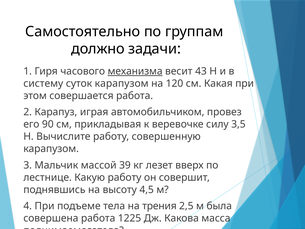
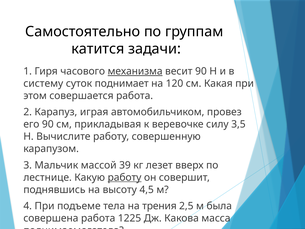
должно: должно -> катится (98, 49)
весит 43: 43 -> 90 (201, 71)
суток карапузом: карапузом -> поднимает (122, 83)
работу underline: none -> present (125, 177)
